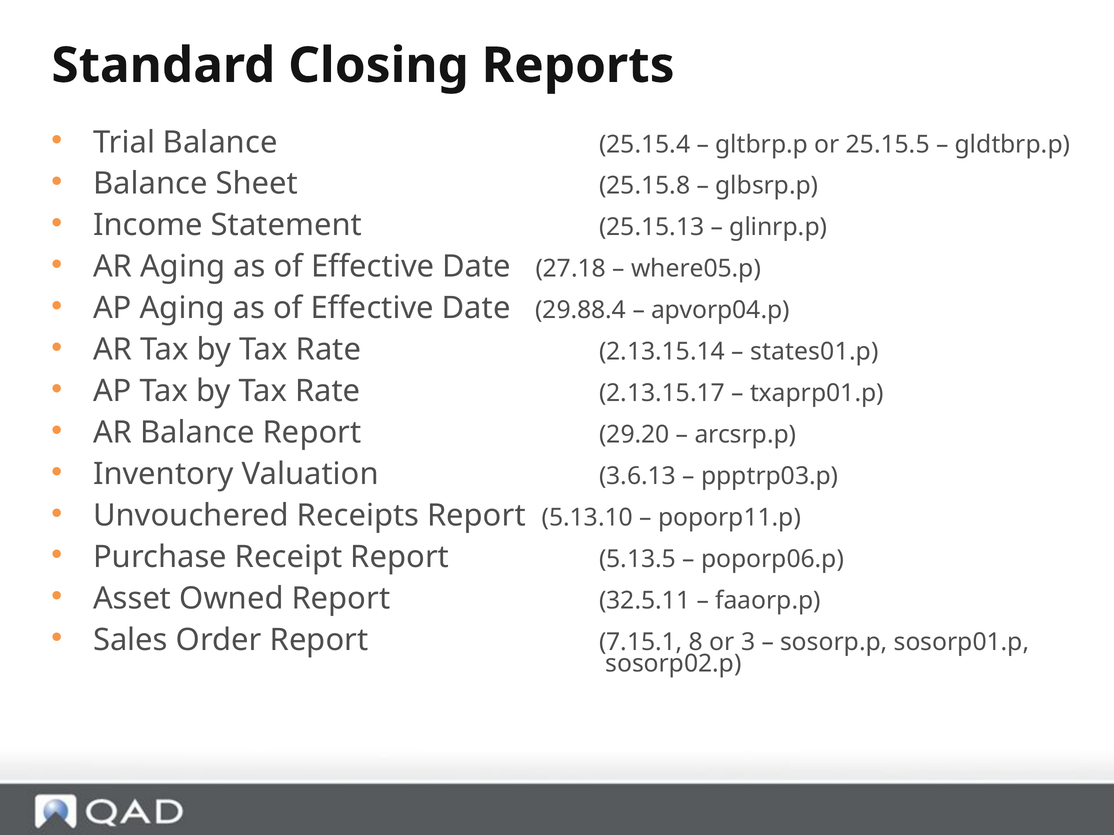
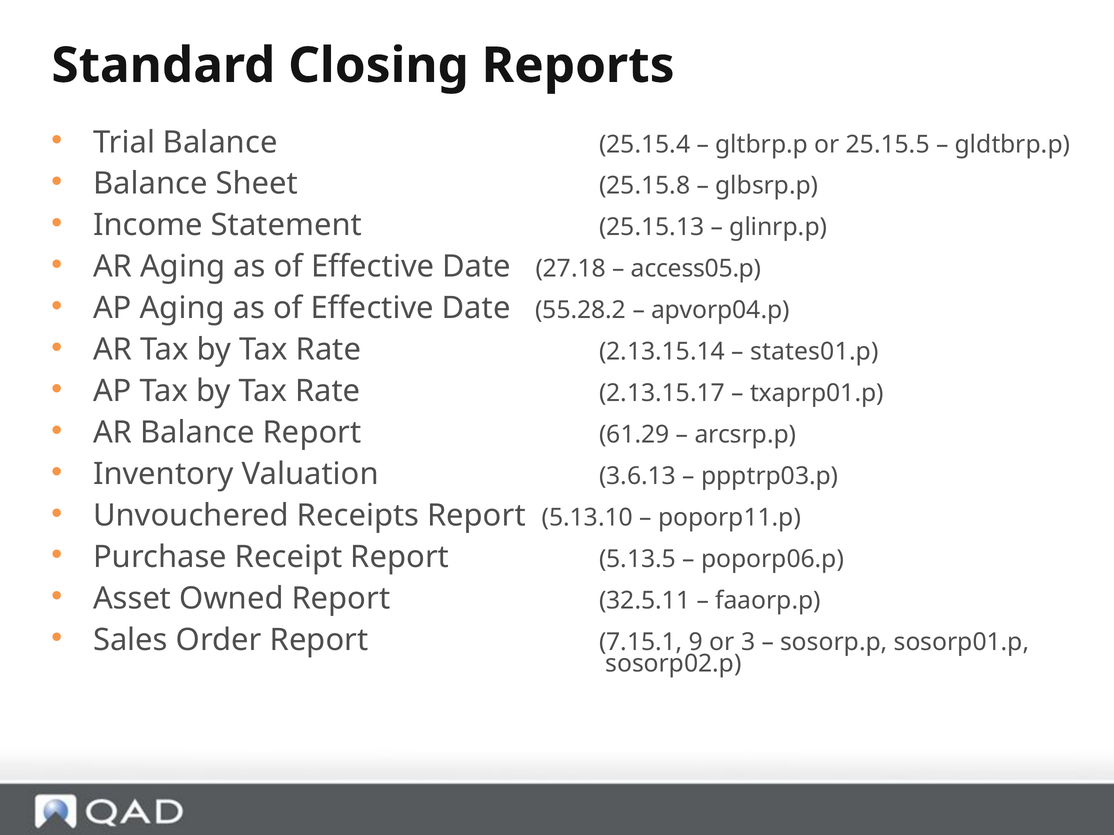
where05.p: where05.p -> access05.p (696, 269)
29.88.4: 29.88.4 -> 55.28.2 (581, 310)
29.20: 29.20 -> 61.29 (634, 435)
8: 8 -> 9 (696, 642)
